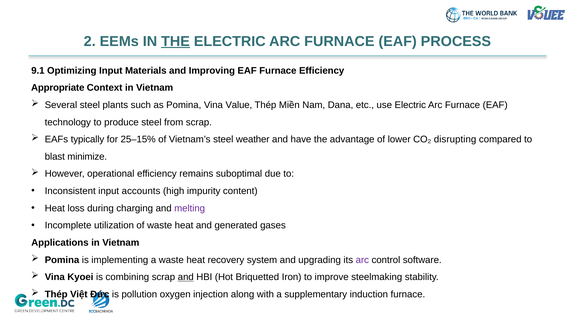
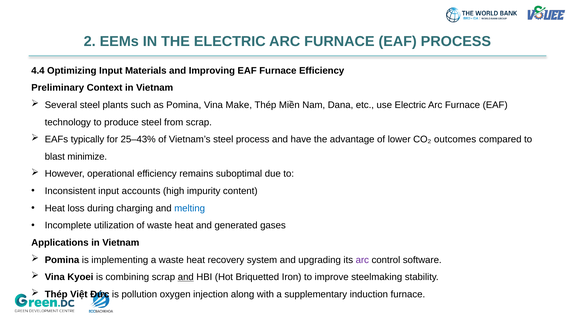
THE underline: present -> none (176, 41)
9.1: 9.1 -> 4.4 (38, 71)
Appropriate: Appropriate -> Preliminary (58, 88)
Value: Value -> Make (239, 105)
25–15%: 25–15% -> 25–43% (138, 140)
steel weather: weather -> process (253, 140)
disrupting: disrupting -> outcomes (455, 140)
melting colour: purple -> blue (190, 209)
